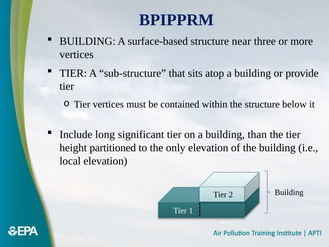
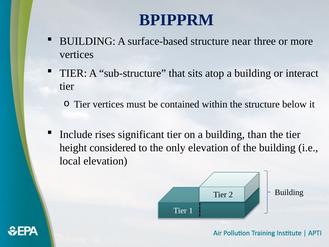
provide: provide -> interact (302, 73)
long: long -> rises (105, 134)
partitioned: partitioned -> considered (113, 148)
